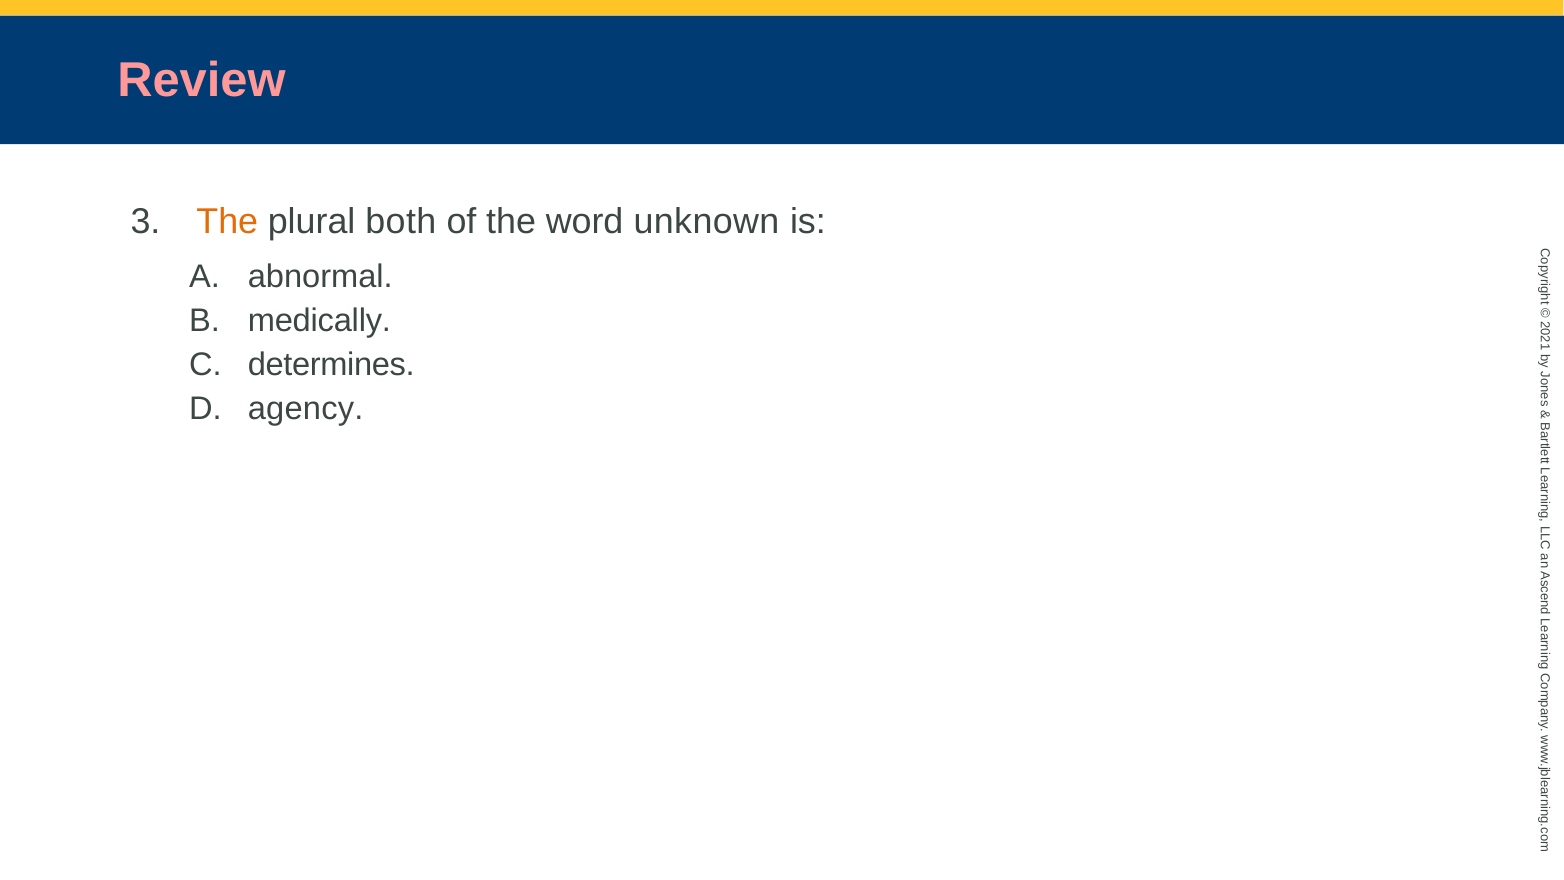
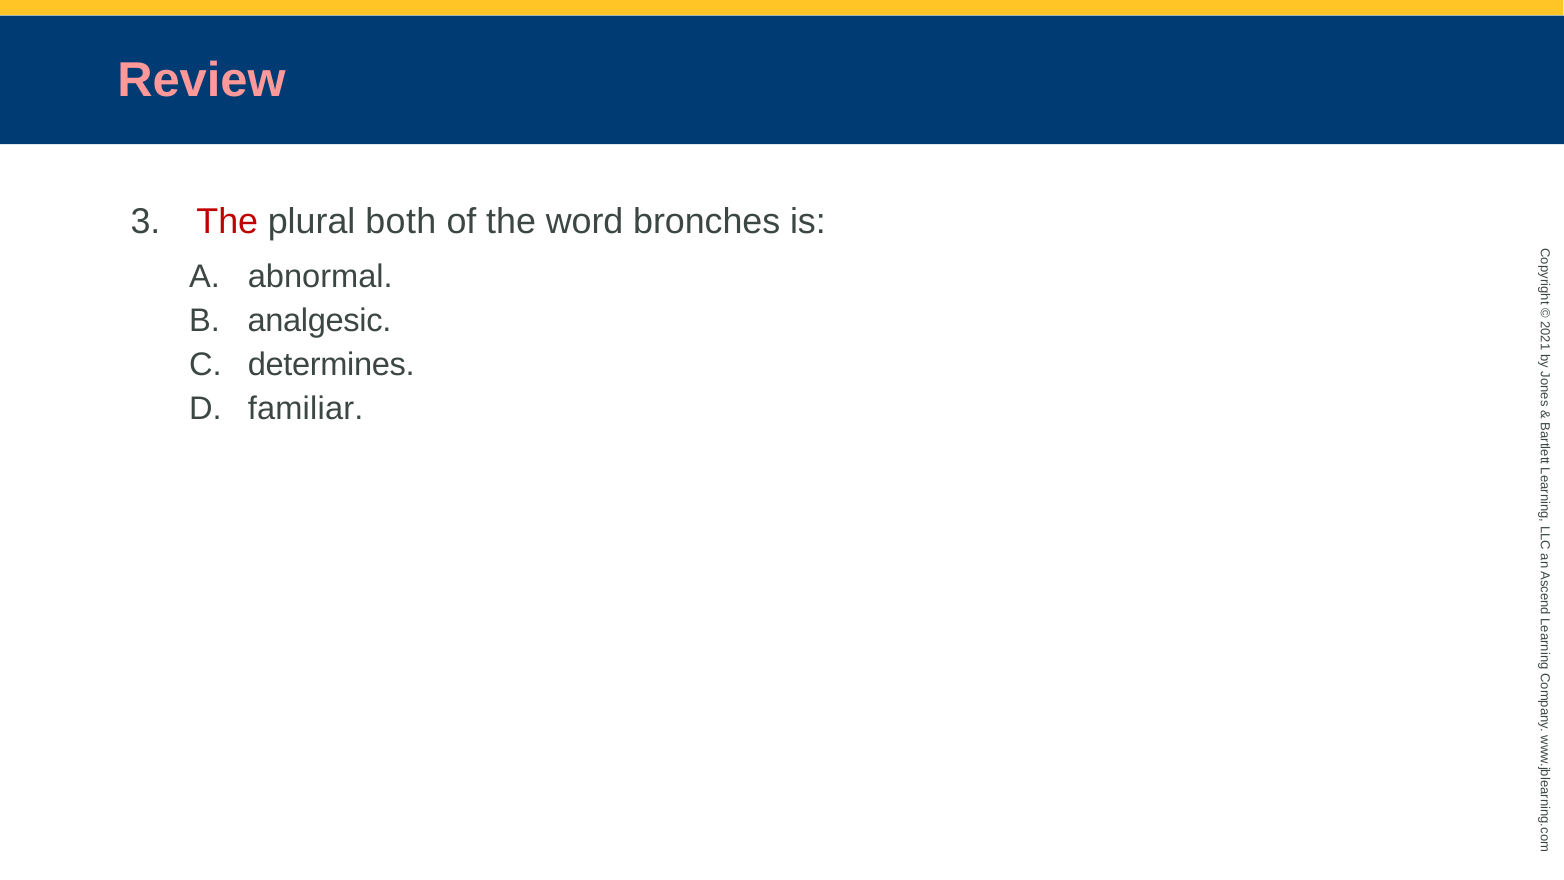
The colour: orange -> red (227, 221)
unknown: unknown -> bronches (707, 221)
medically: medically -> analgesic (319, 321)
agency: agency -> familiar (306, 409)
